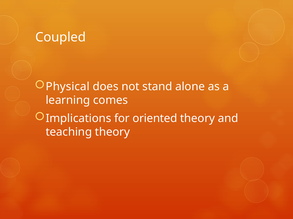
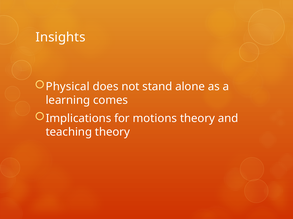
Coupled: Coupled -> Insights (60, 37)
oriented: oriented -> motions (155, 119)
